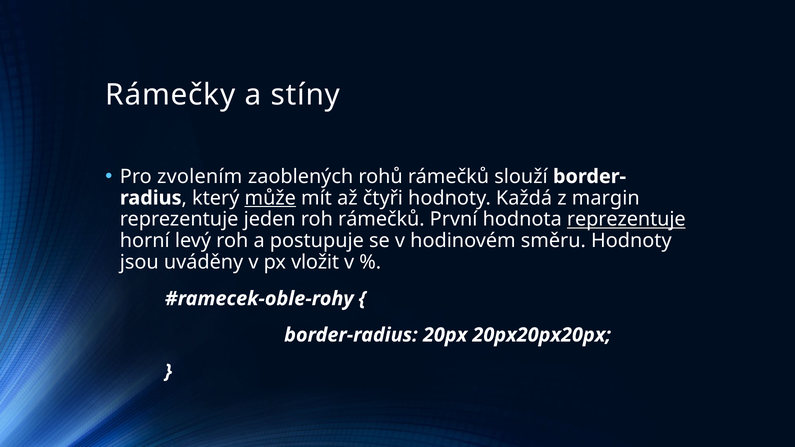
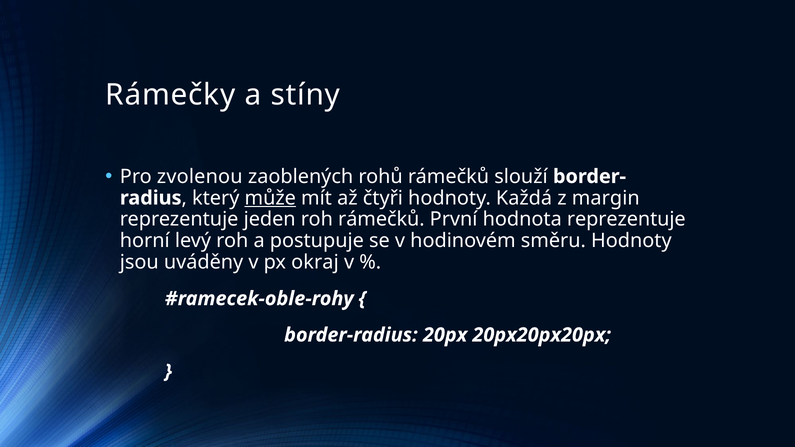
zvolením: zvolením -> zvolenou (200, 177)
reprezentuje underline: present -> none (626, 219)
vložit: vložit -> okraj (315, 262)
